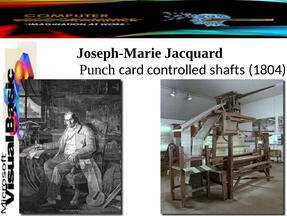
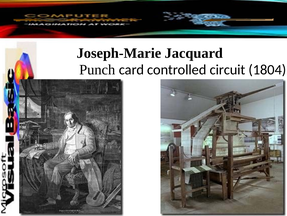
shafts: shafts -> circuit (227, 69)
